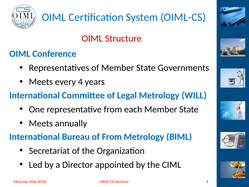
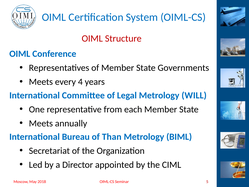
of From: From -> Than (112, 137)
